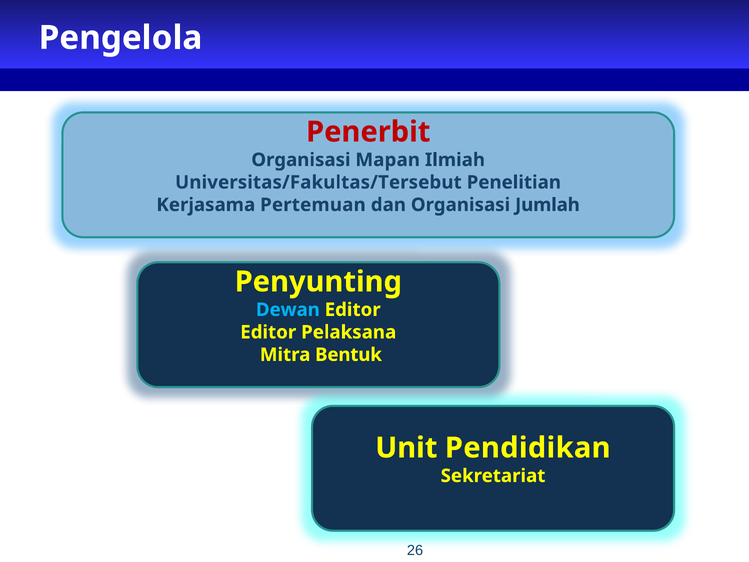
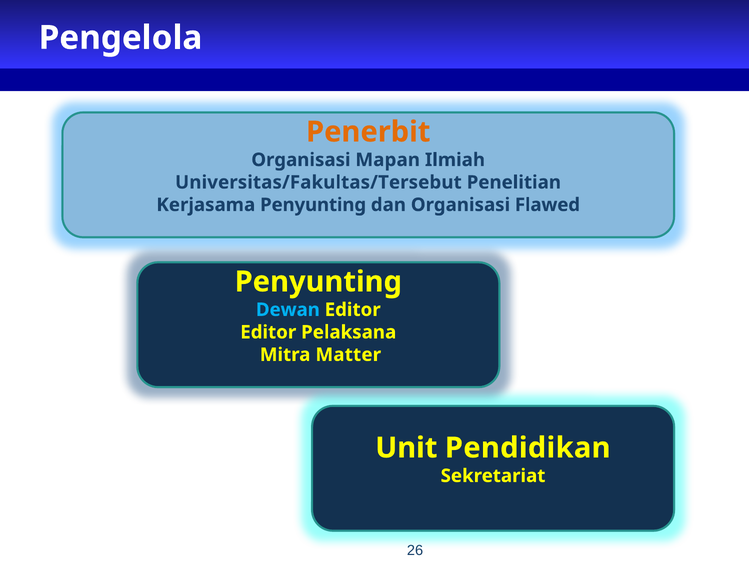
Penerbit colour: red -> orange (368, 132)
Kerjasama Pertemuan: Pertemuan -> Penyunting (313, 205)
Jumlah: Jumlah -> Flawed (547, 205)
Bentuk: Bentuk -> Matter (348, 355)
